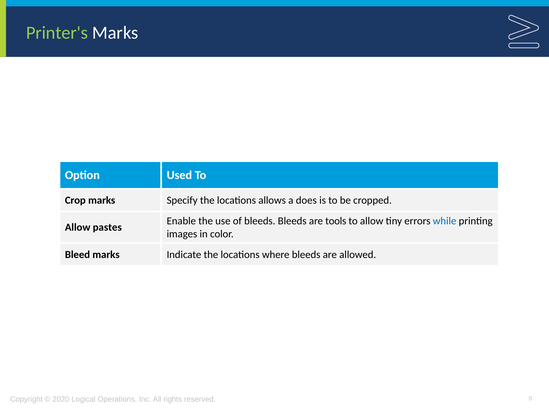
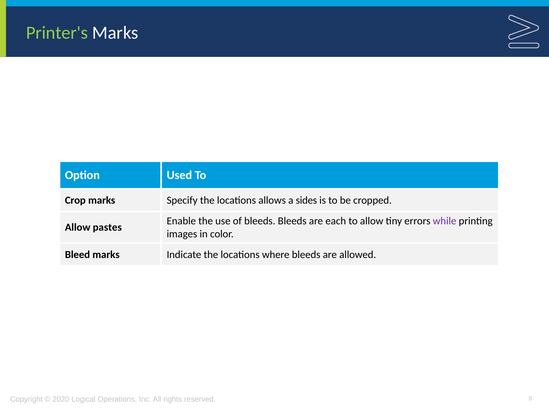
does: does -> sides (306, 200)
tools: tools -> each (336, 221)
while colour: blue -> purple (445, 221)
